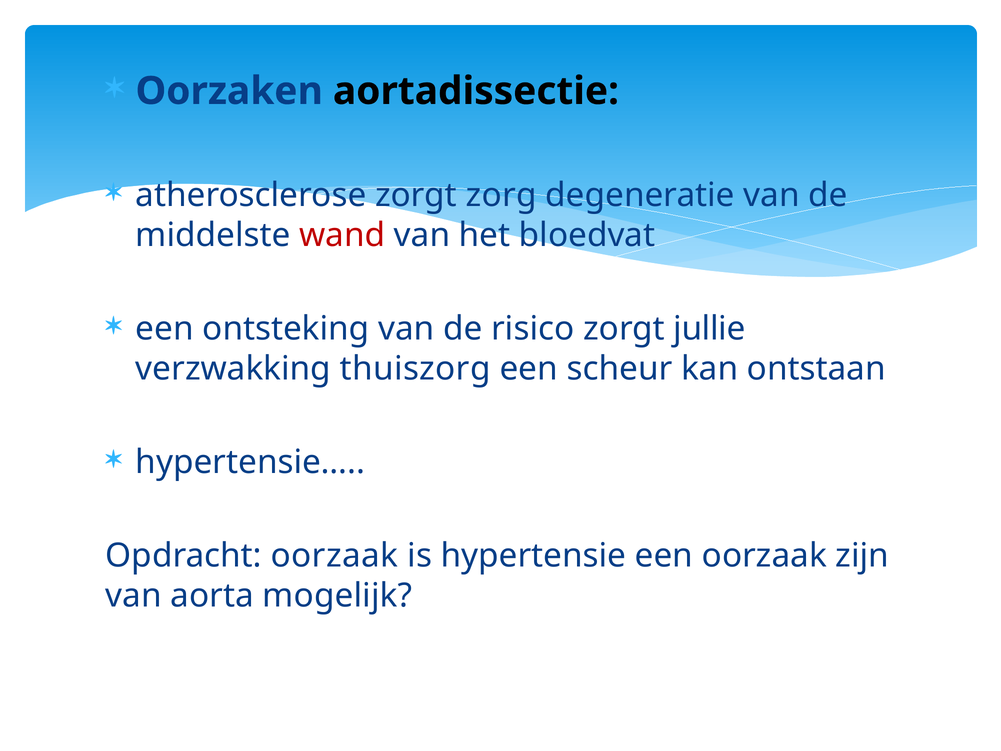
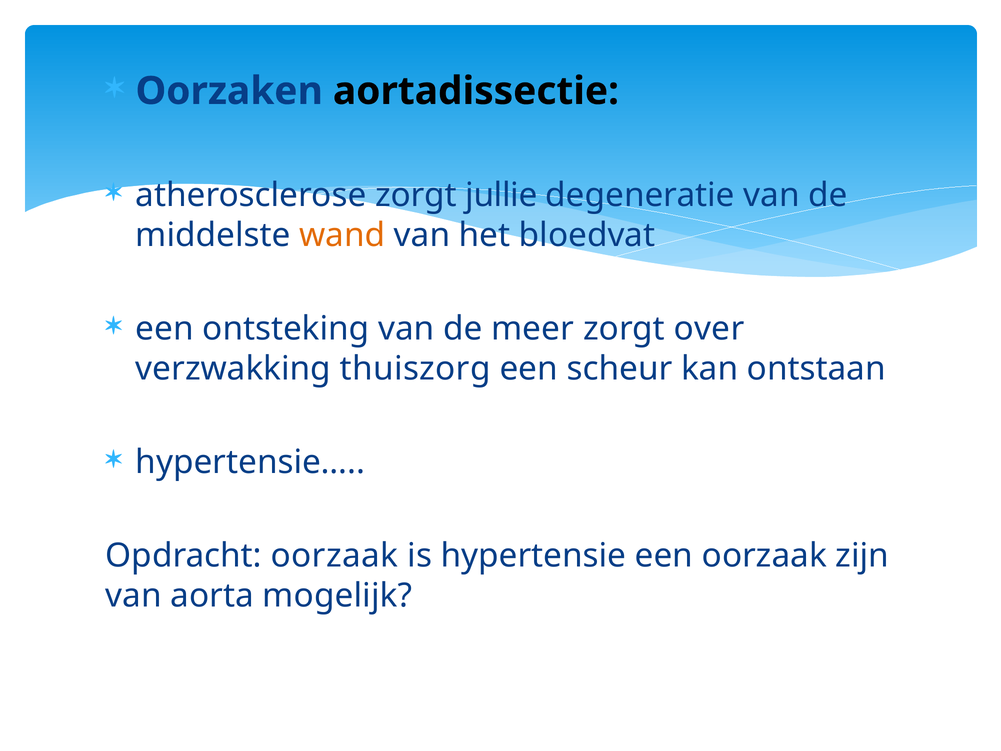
zorg: zorg -> jullie (501, 195)
wand colour: red -> orange (342, 235)
risico: risico -> meer (533, 329)
jullie: jullie -> over (709, 329)
